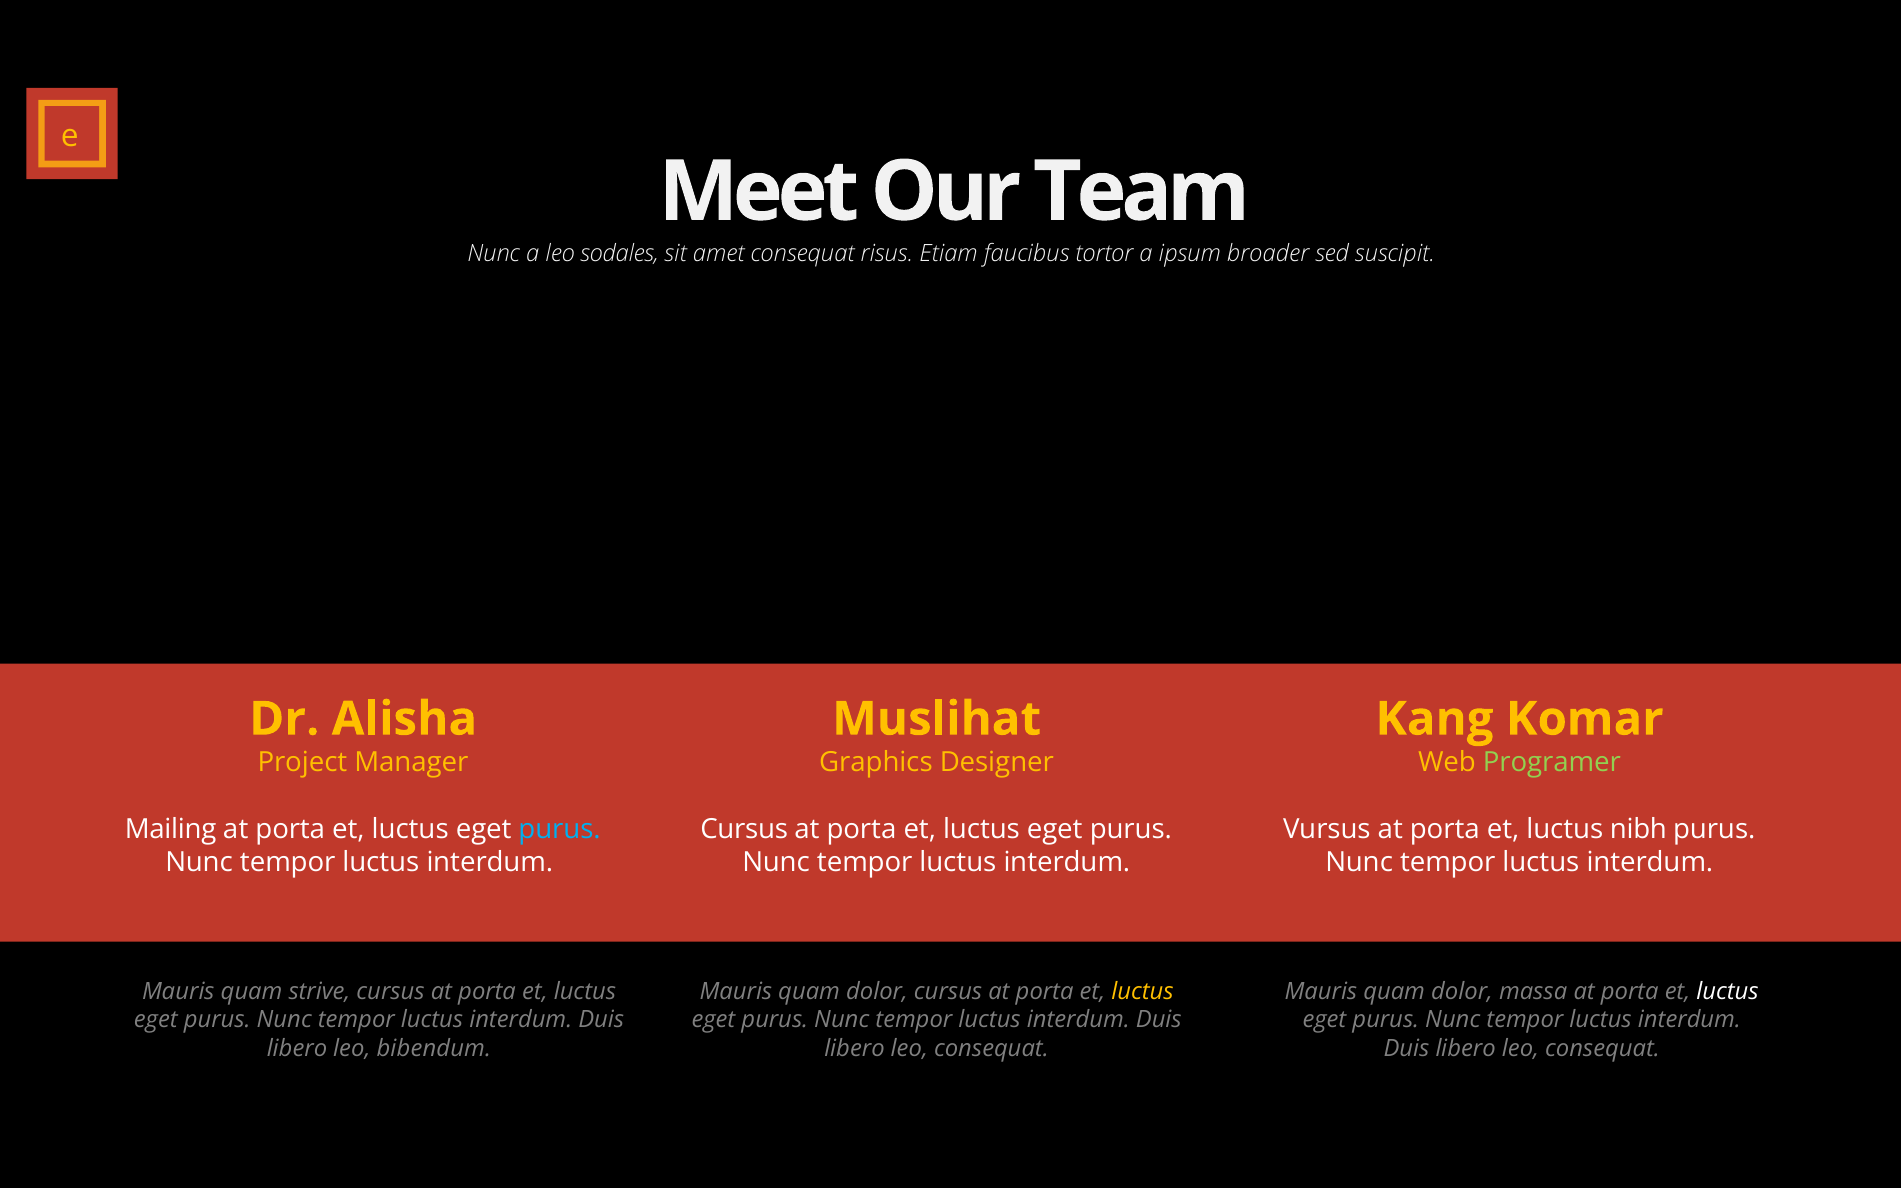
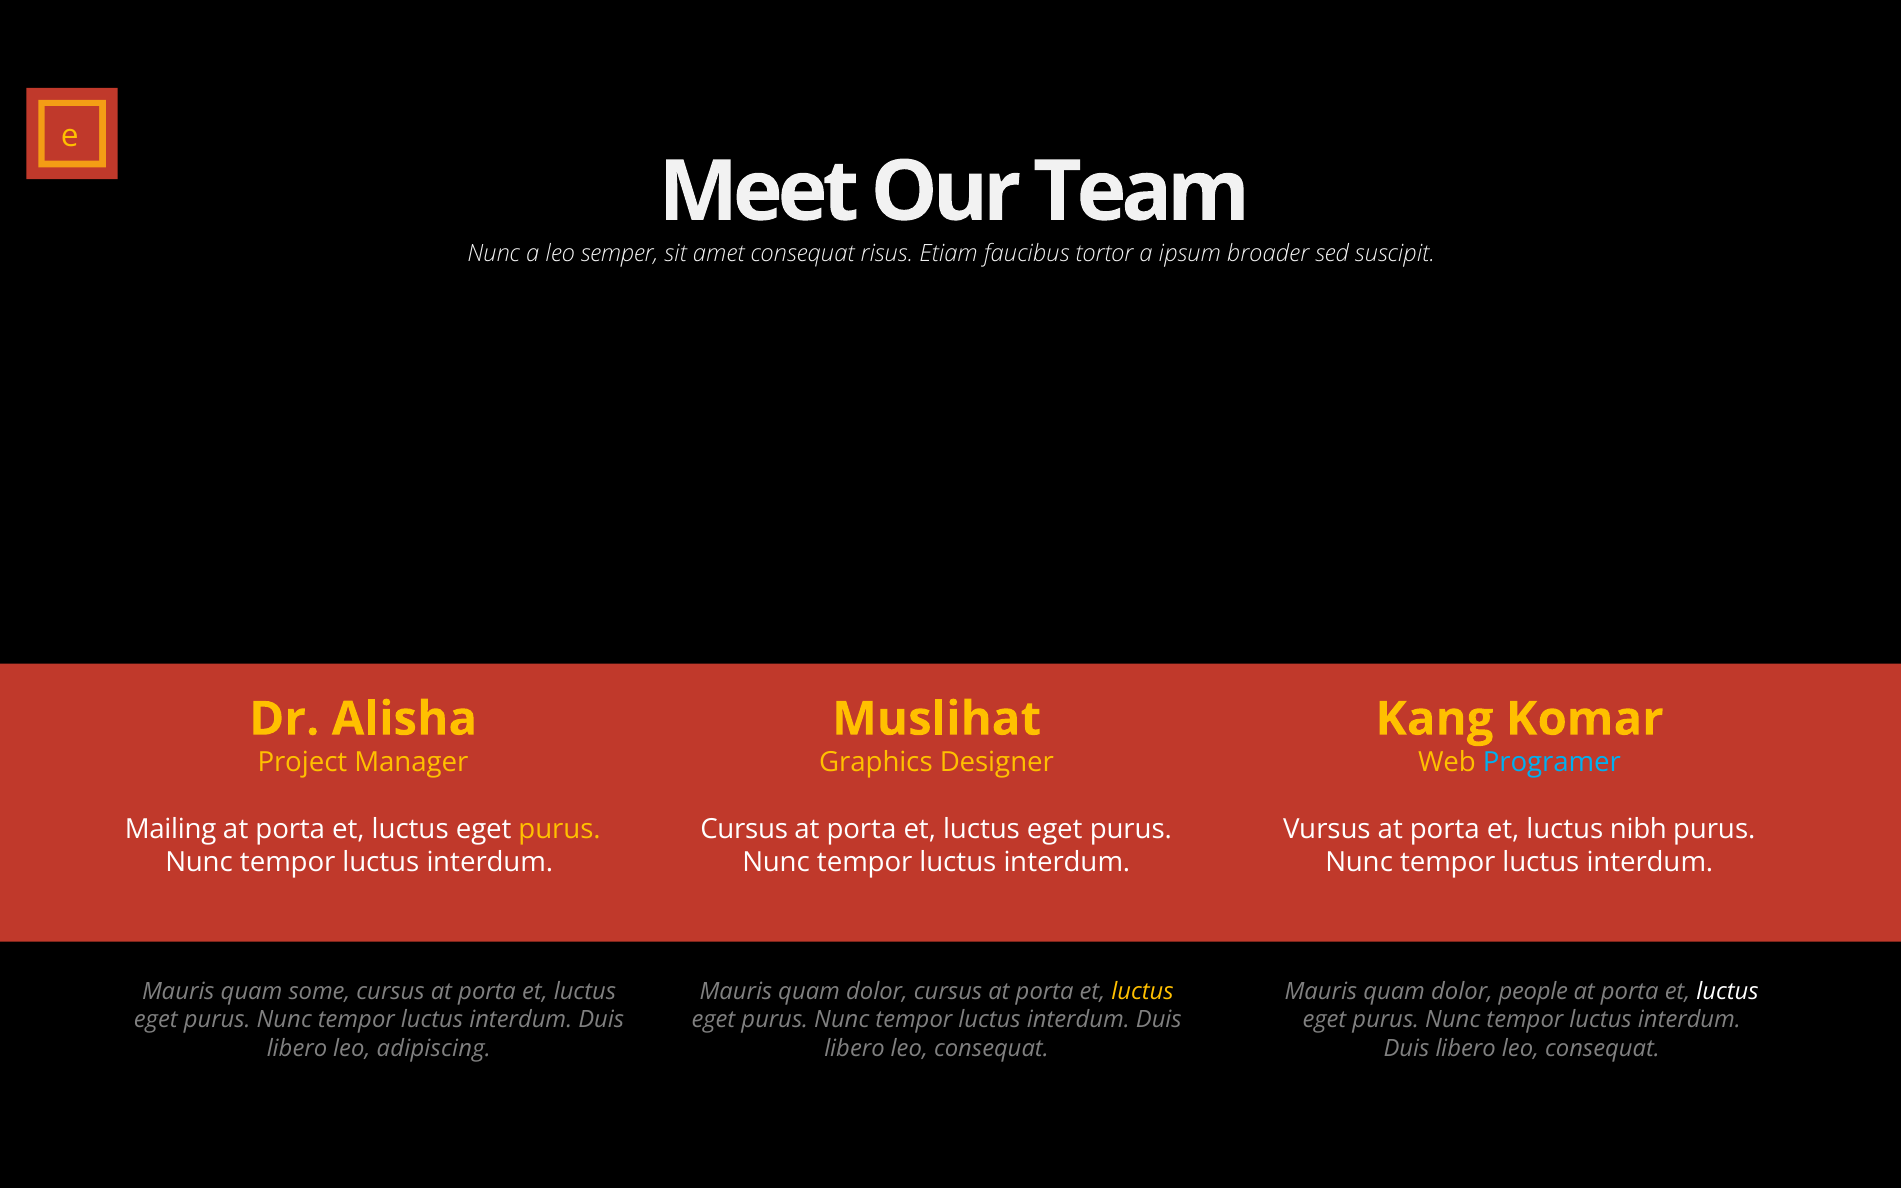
sodales: sodales -> semper (620, 254)
Programer colour: light green -> light blue (1552, 763)
purus colour: light blue -> yellow (560, 829)
strive: strive -> some (319, 991)
massa: massa -> people (1533, 991)
bibendum: bibendum -> adipiscing (434, 1048)
